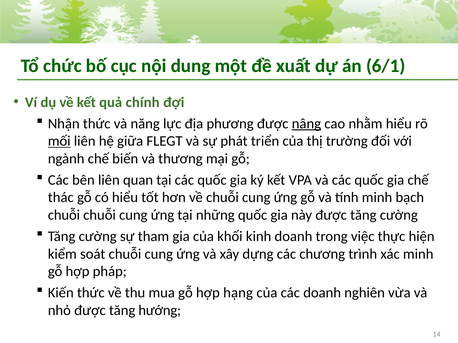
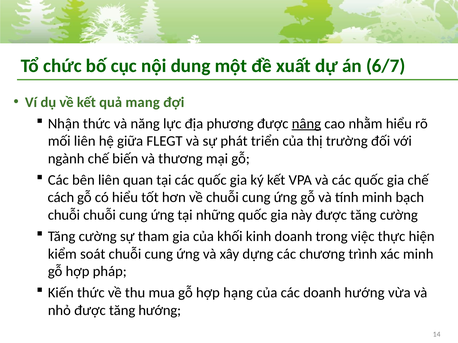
6/1: 6/1 -> 6/7 (386, 66)
chính: chính -> mang (143, 102)
mối underline: present -> none (59, 141)
thác: thác -> cách (61, 198)
doanh nghiên: nghiên -> hướng (365, 293)
